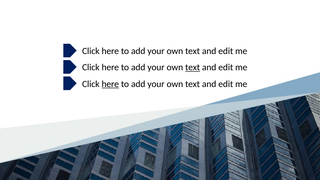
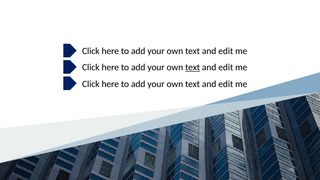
here underline: present -> none (110, 84)
